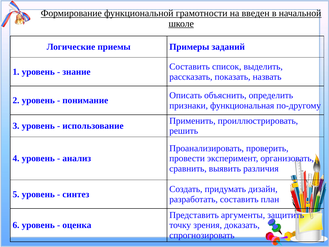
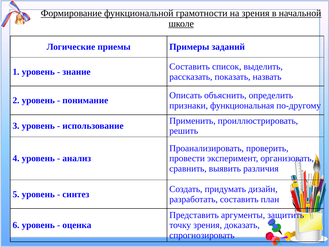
на введен: введен -> зрения (256, 13)
